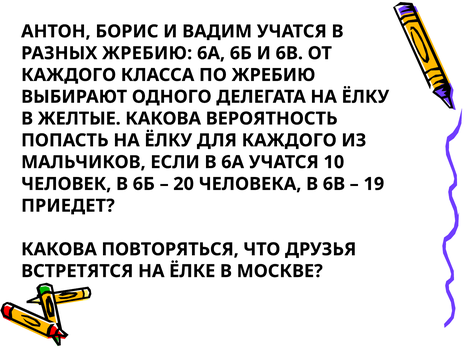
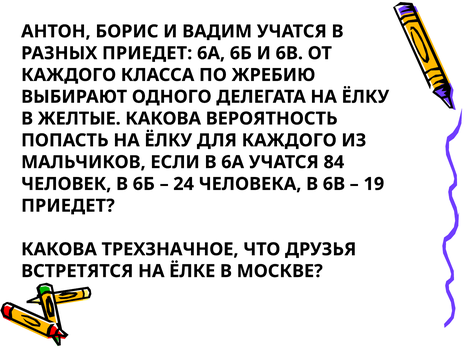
РАЗНЫХ ЖРЕБИЮ: ЖРЕБИЮ -> ПРИЕДЕТ (147, 53)
10: 10 -> 84 (334, 162)
20: 20 -> 24 (184, 184)
ПОВТОРЯТЬСЯ: ПОВТОРЯТЬСЯ -> ТРЕХЗНАЧНОЕ (170, 249)
